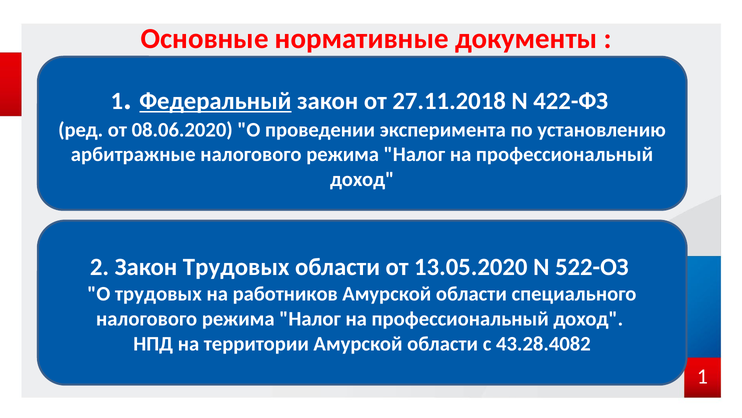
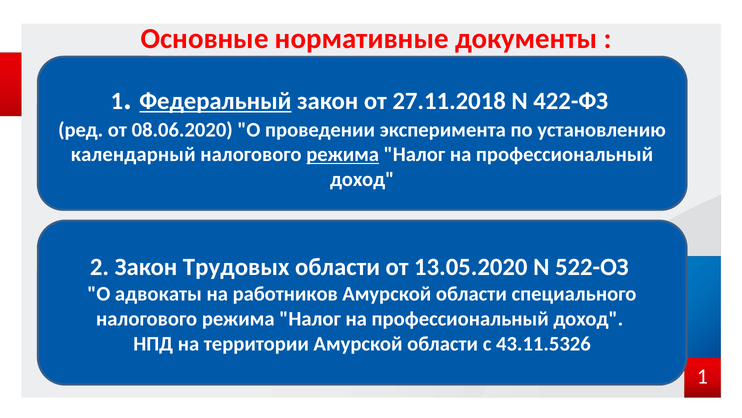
арбитражные: арбитражные -> календарный (133, 154)
режима underline: none -> present (343, 154)
О трудовых: трудовых -> адвокаты (158, 294)
43.28.4082: 43.28.4082 -> 43.11.5326 (543, 343)
